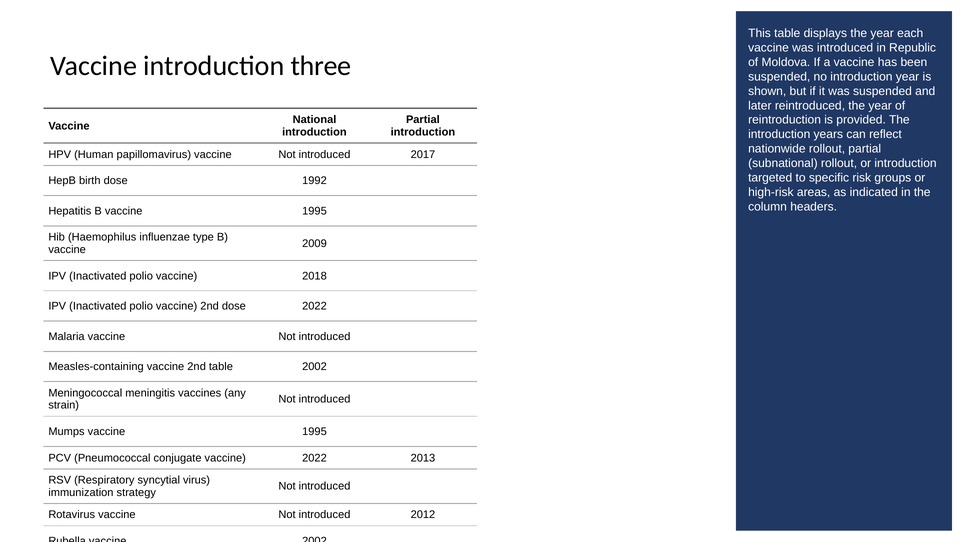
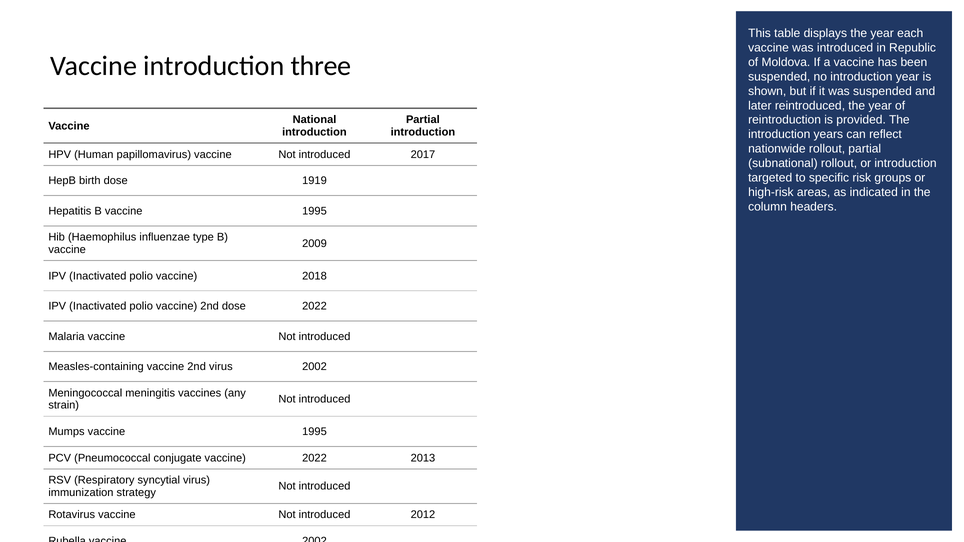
1992: 1992 -> 1919 (314, 181)
2nd table: table -> virus (221, 367)
